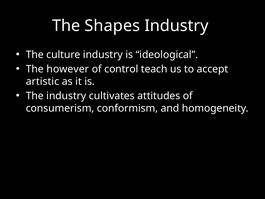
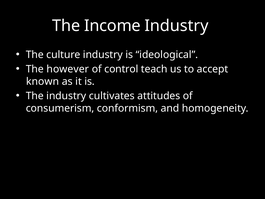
Shapes: Shapes -> Income (112, 26)
artistic: artistic -> known (43, 81)
